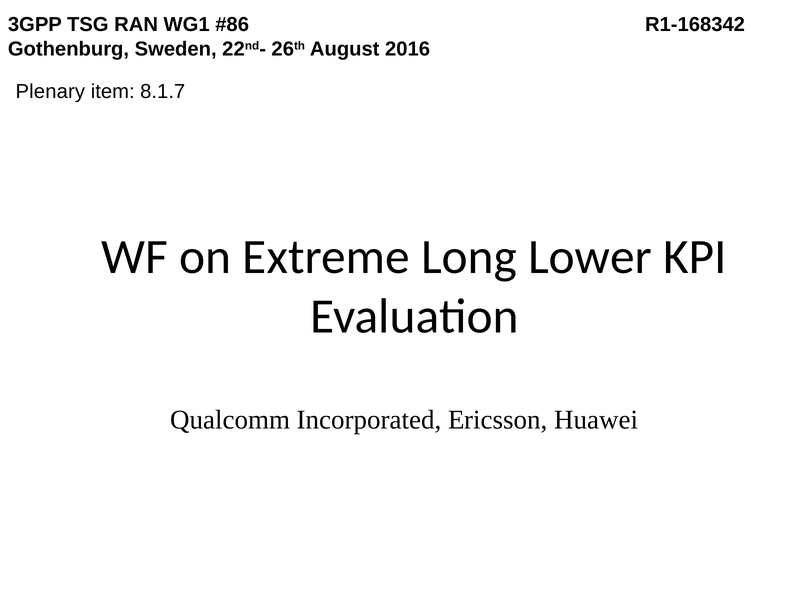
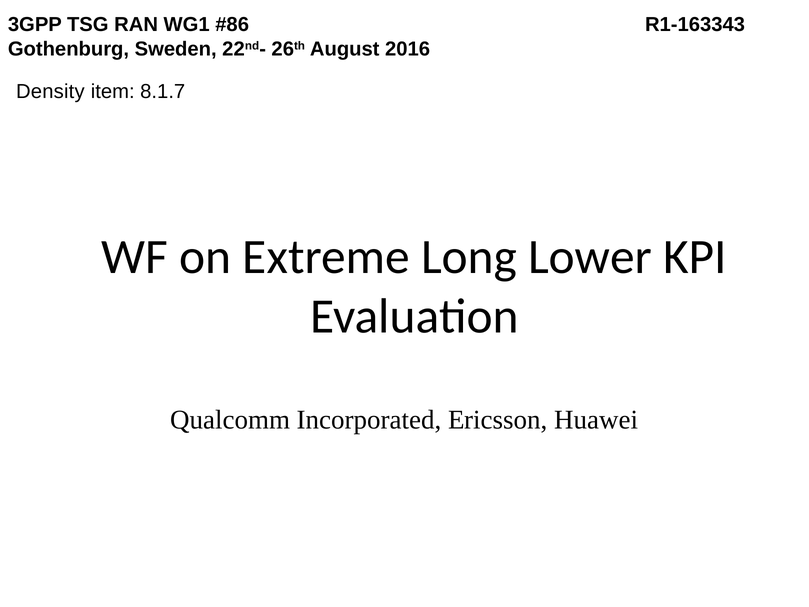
R1-168342: R1-168342 -> R1-163343 (695, 25)
Plenary: Plenary -> Density (50, 92)
